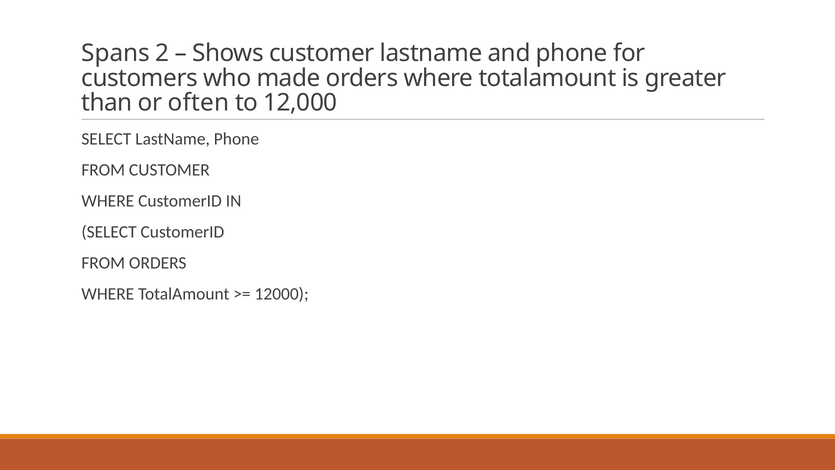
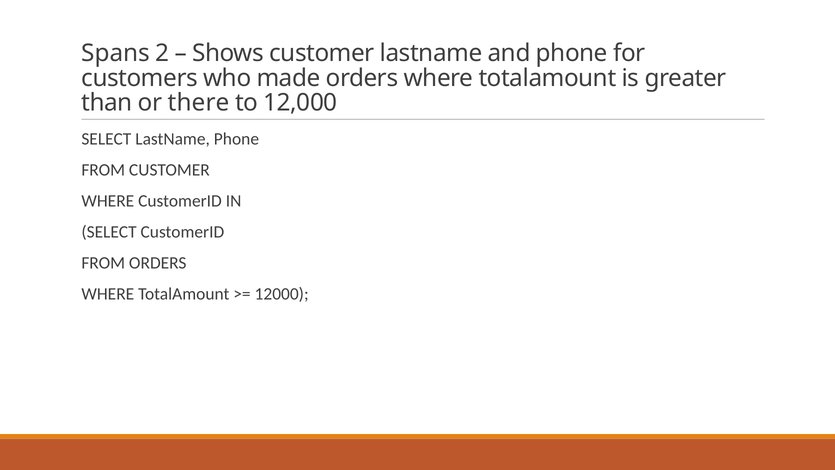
often: often -> there (199, 103)
